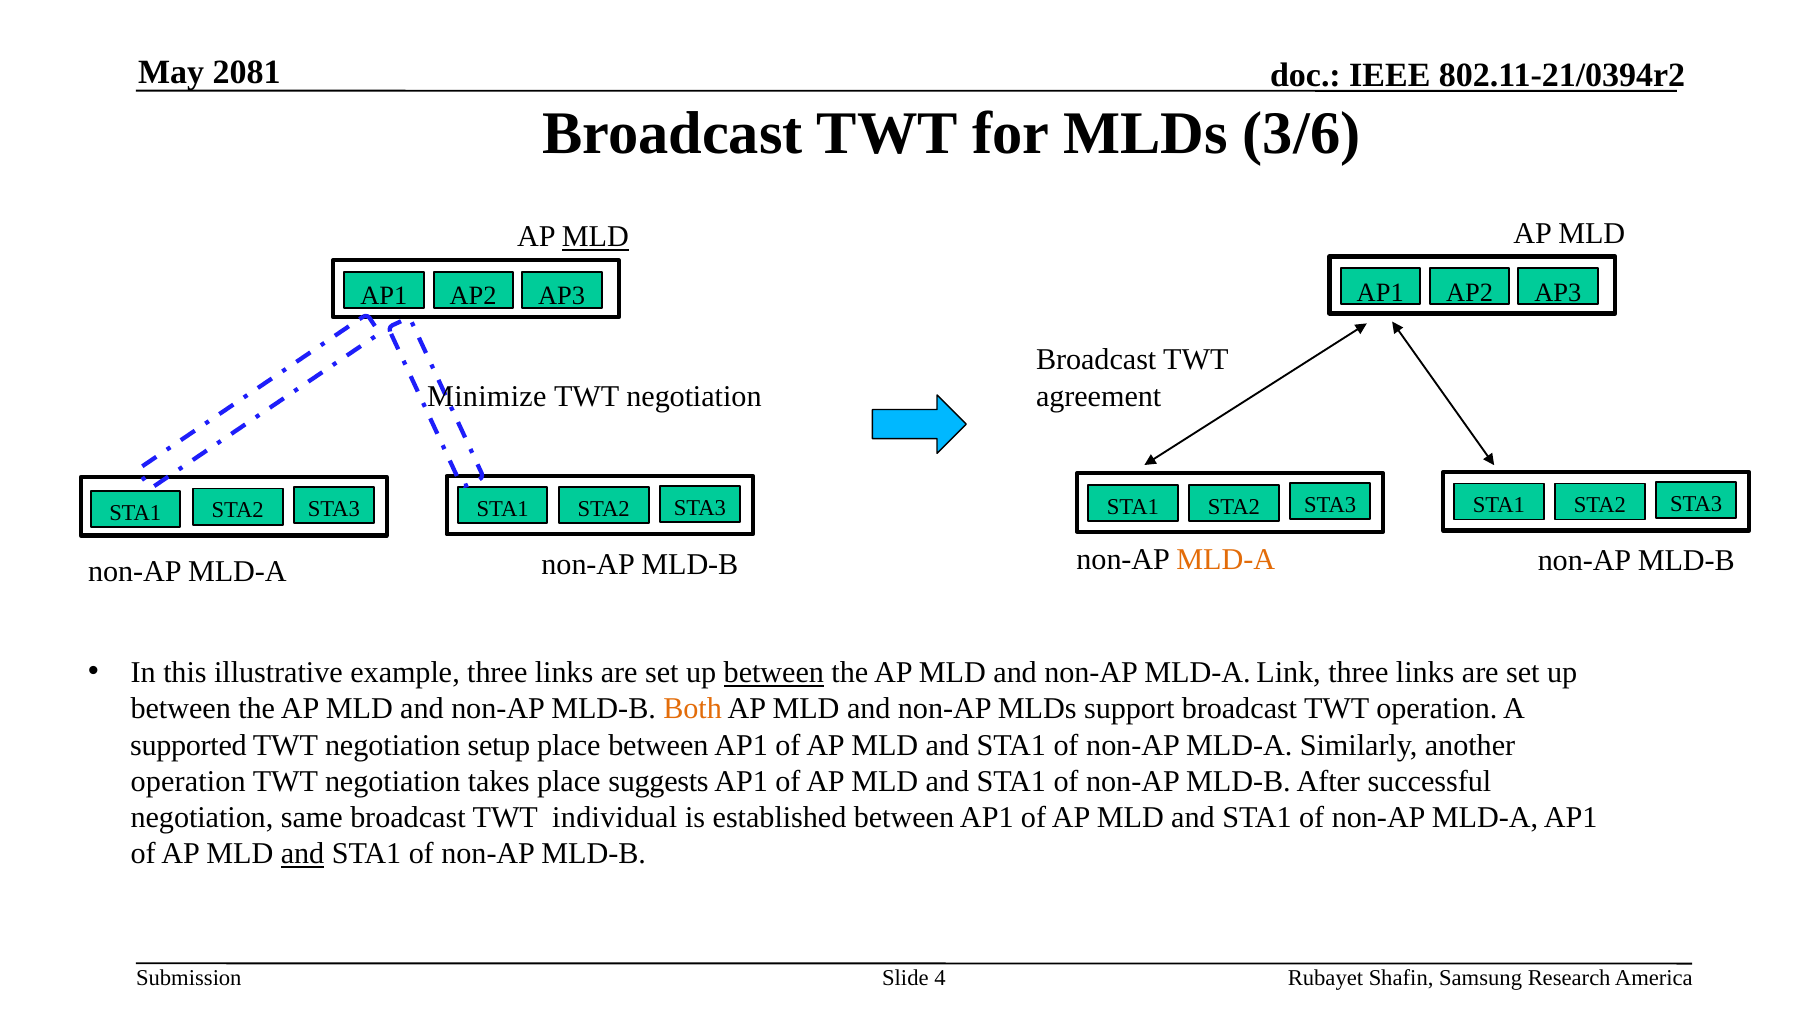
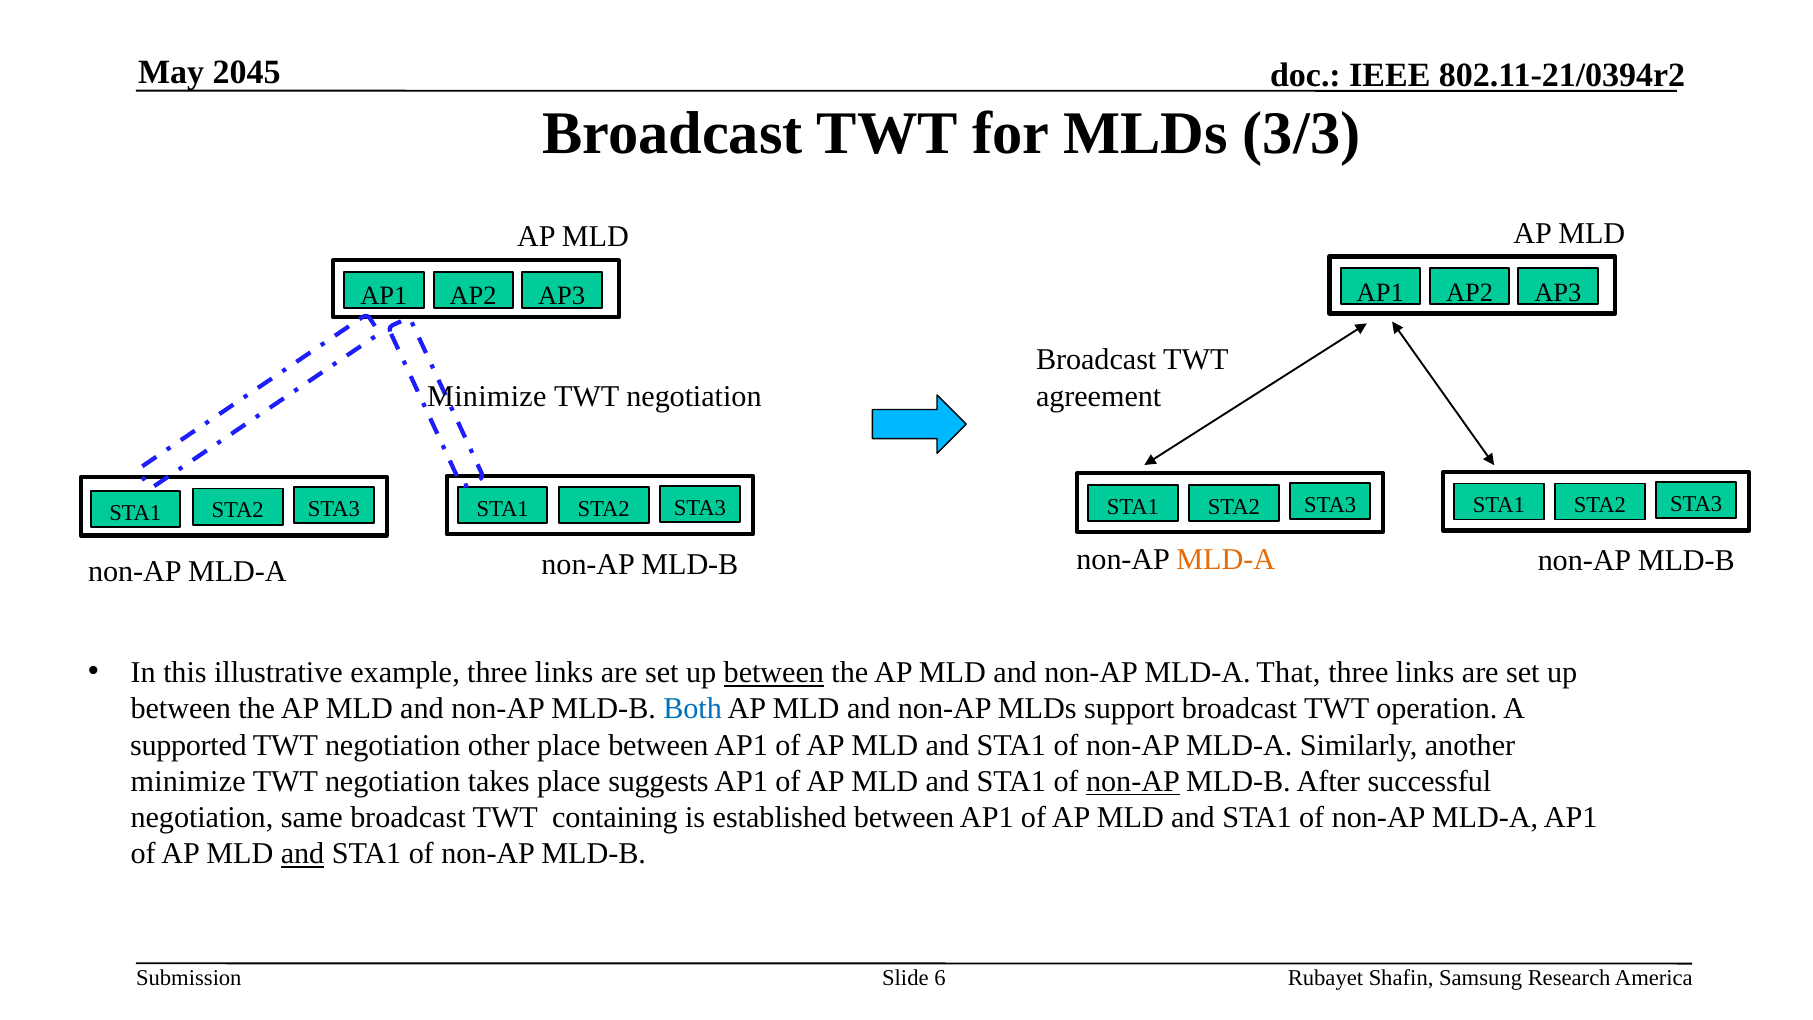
2081: 2081 -> 2045 (247, 72)
3/6: 3/6 -> 3/3 (1302, 134)
MLD underline: present -> none (595, 237)
Link: Link -> That (1288, 673)
Both colour: orange -> blue (693, 709)
setup: setup -> other (499, 745)
operation: operation -> minimize (188, 781)
non-AP underline: none -> present (1133, 781)
individual: individual -> containing (615, 818)
4: 4 -> 6 (940, 978)
